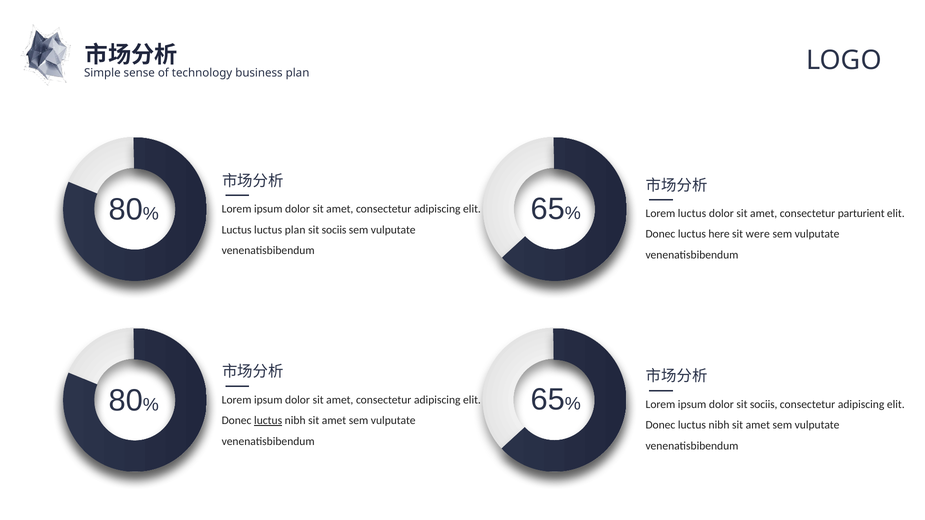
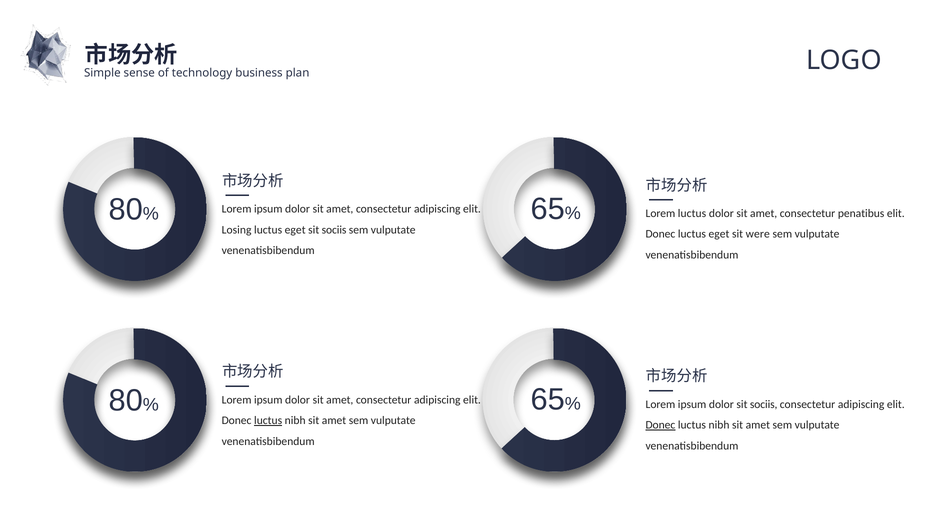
parturient: parturient -> penatibus (861, 213)
Luctus: Luctus -> Losing (237, 230)
plan: plan -> eget (295, 230)
Donec luctus here: here -> eget (719, 234)
Donec underline: none -> present (660, 425)
